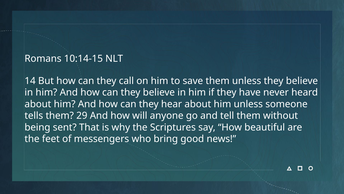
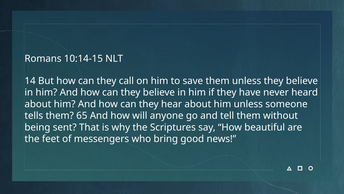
29: 29 -> 65 (82, 115)
